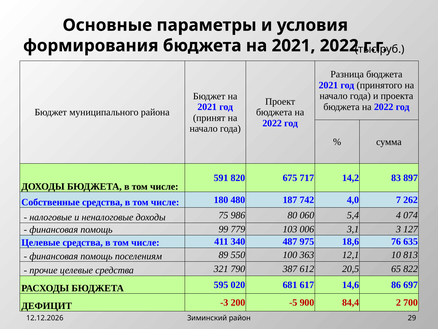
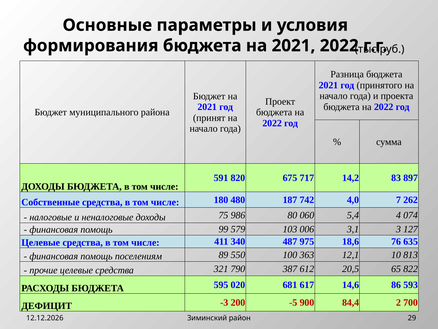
779: 779 -> 579 (238, 229)
697: 697 -> 593 (411, 285)
